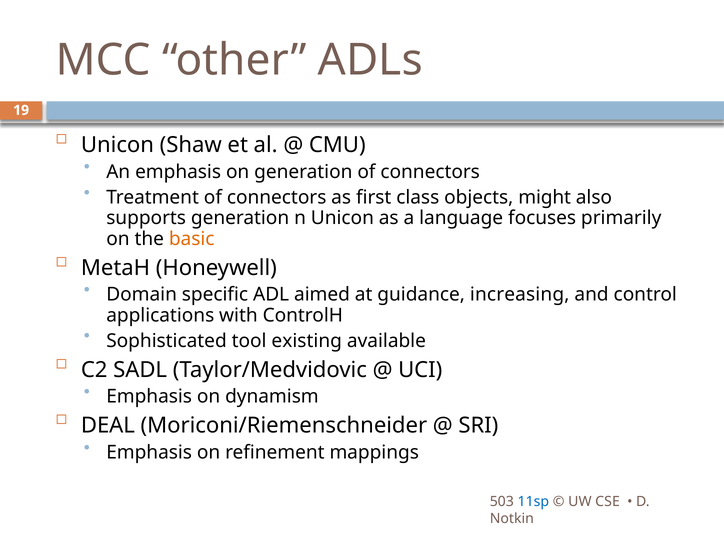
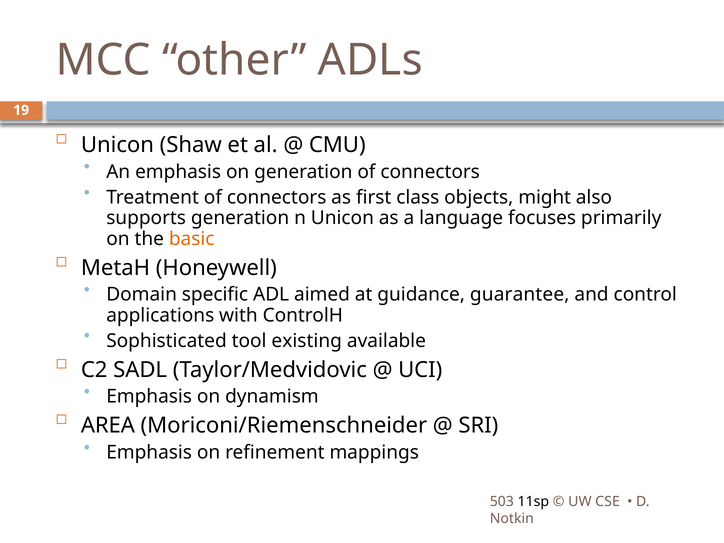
increasing: increasing -> guarantee (520, 295)
DEAL: DEAL -> AREA (108, 426)
11sp colour: blue -> black (533, 502)
